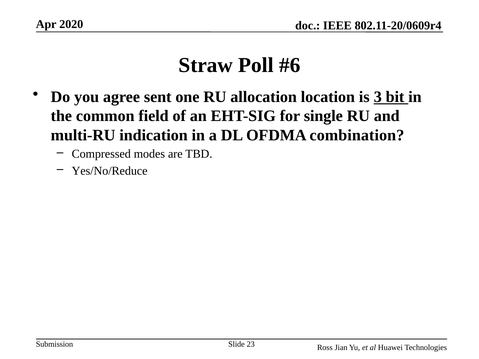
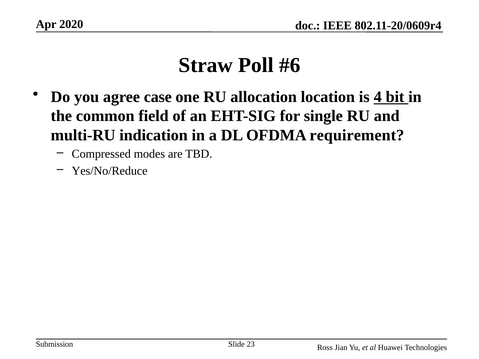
sent: sent -> case (158, 97)
3: 3 -> 4 (378, 97)
combination: combination -> requirement (357, 135)
